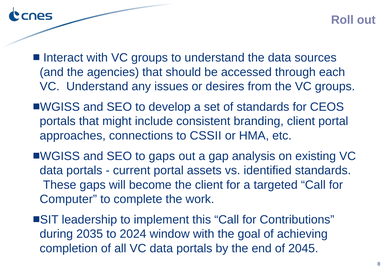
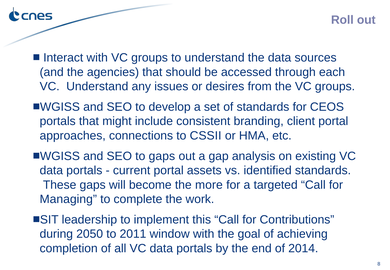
the client: client -> more (209, 185)
Computer: Computer -> Managing (68, 199)
2035: 2035 -> 2050 (90, 234)
2024: 2024 -> 2011 (133, 234)
2045: 2045 -> 2014 (303, 248)
